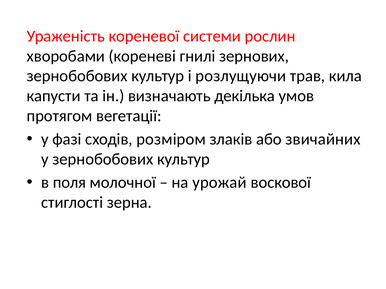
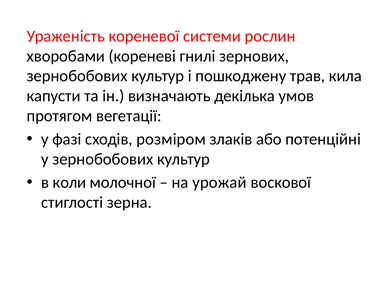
розлущуючи: розлущуючи -> пошкоджену (241, 76)
звичайних: звичайних -> потенційні (323, 139)
поля: поля -> коли (69, 183)
